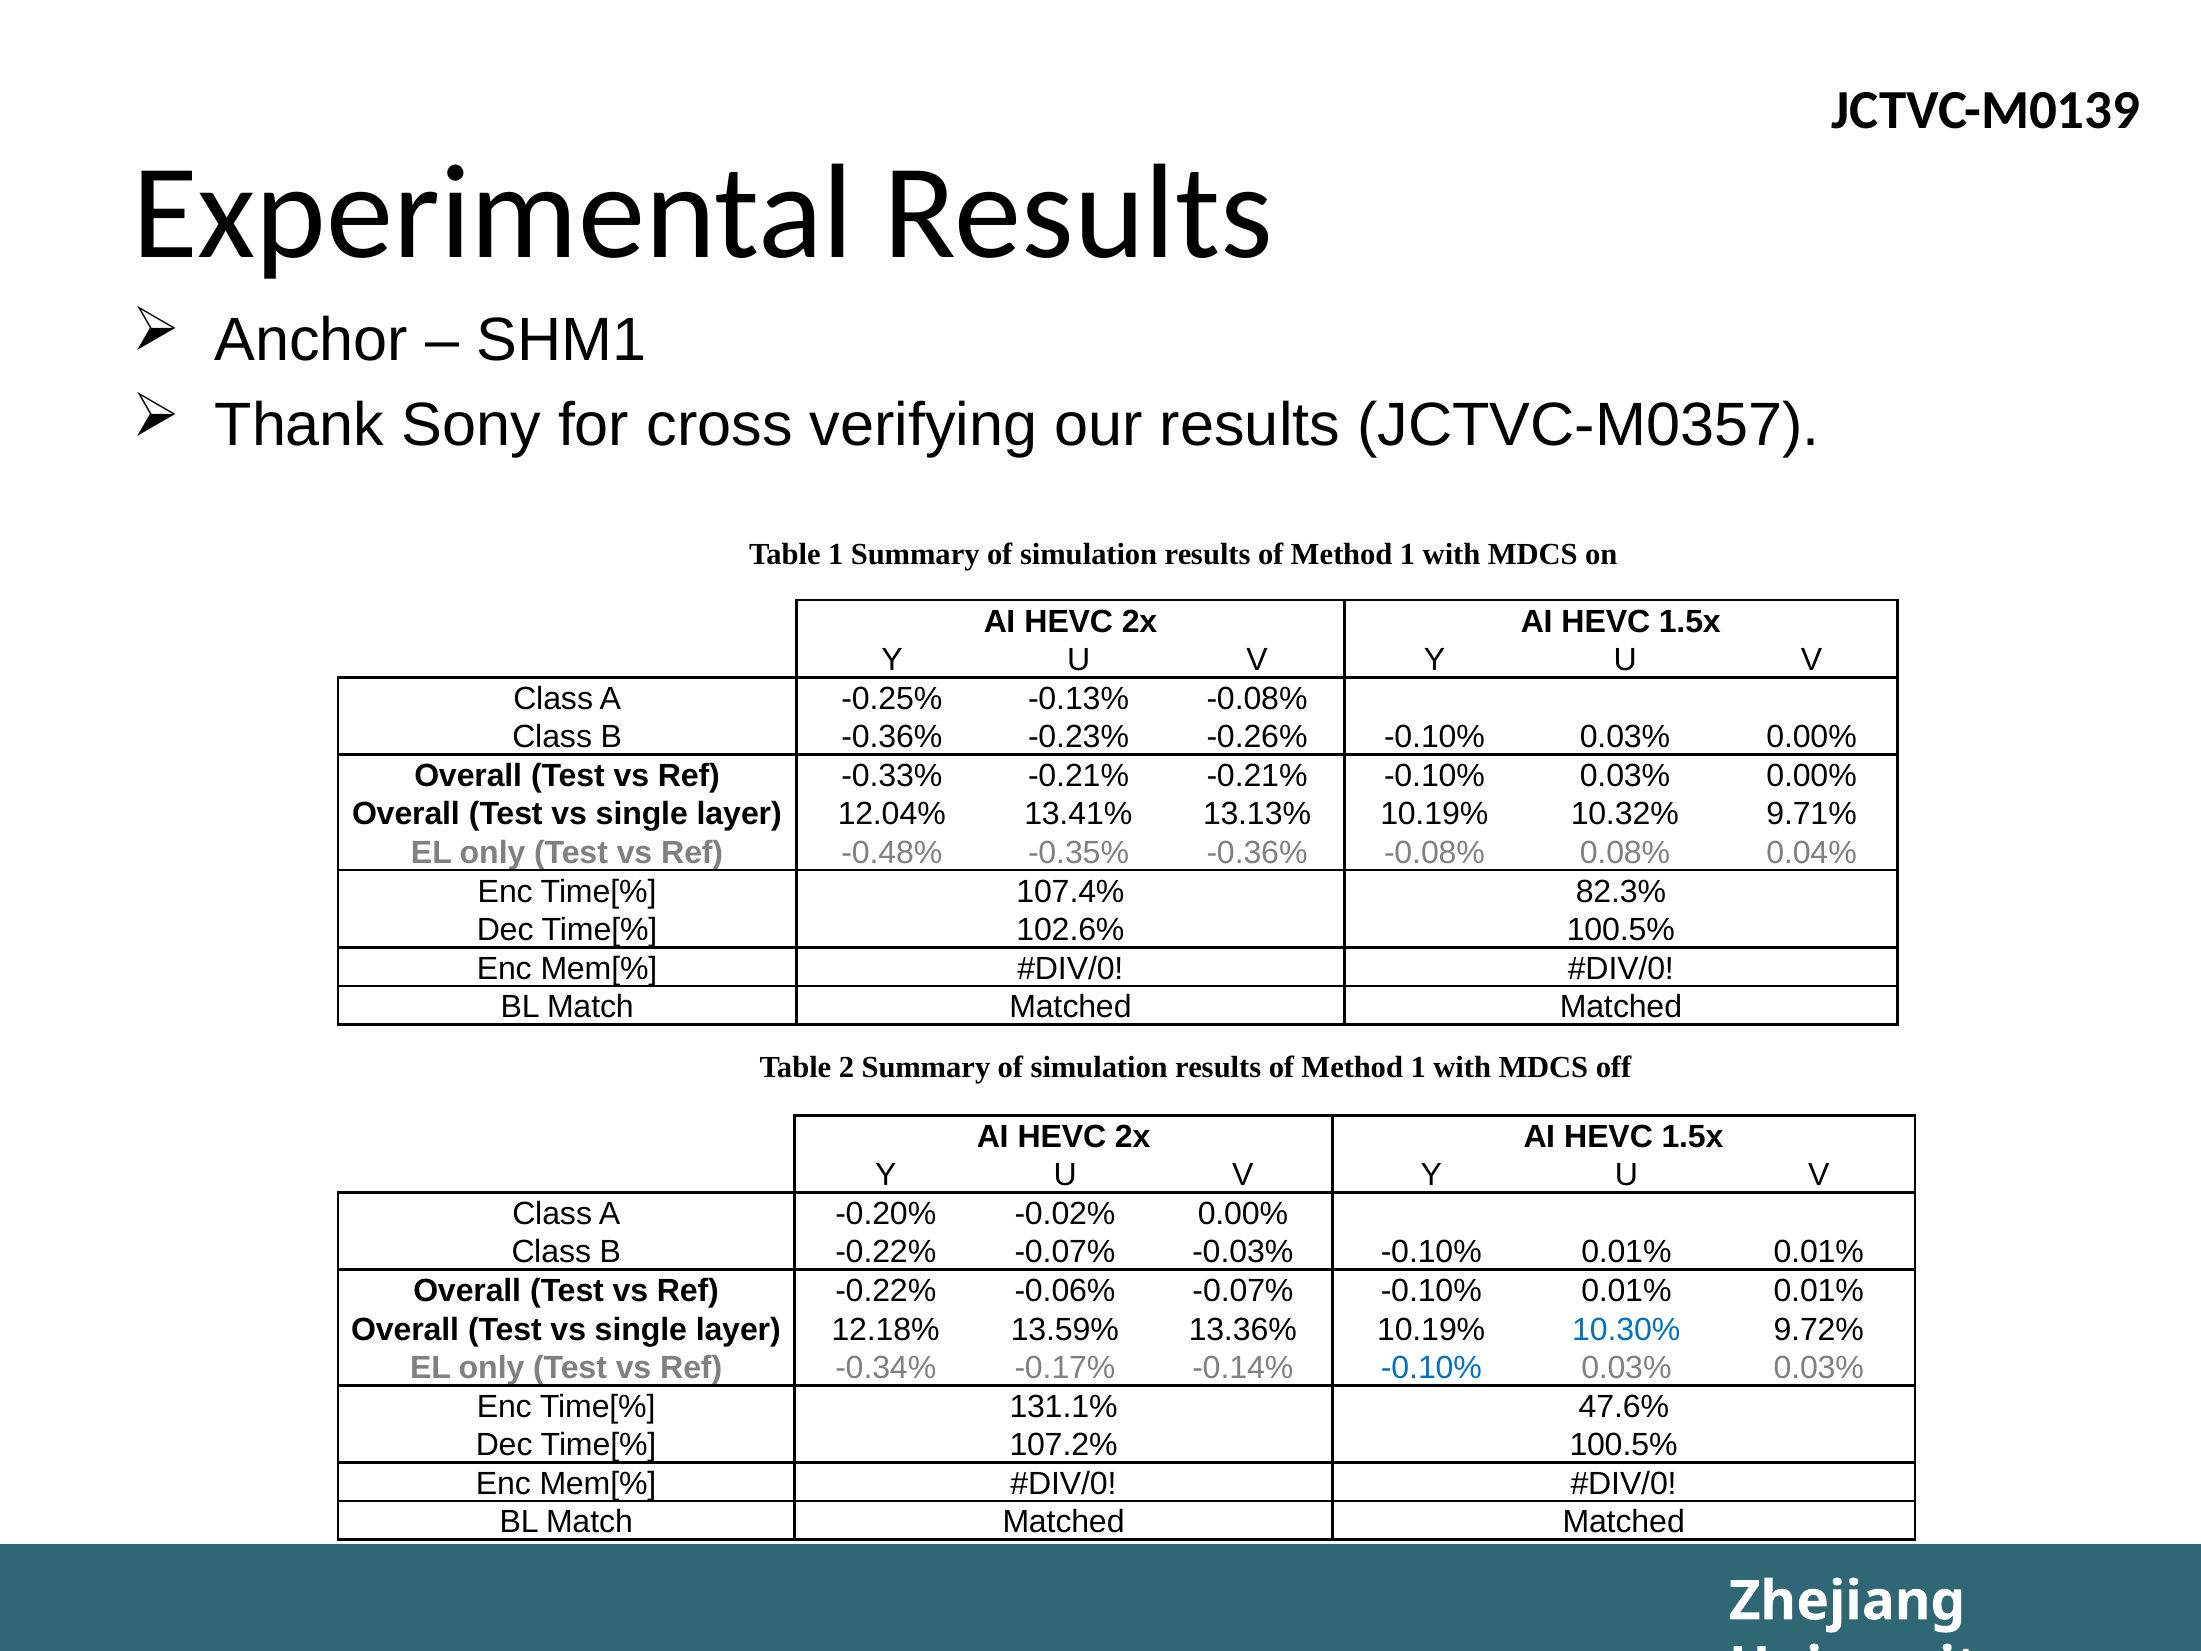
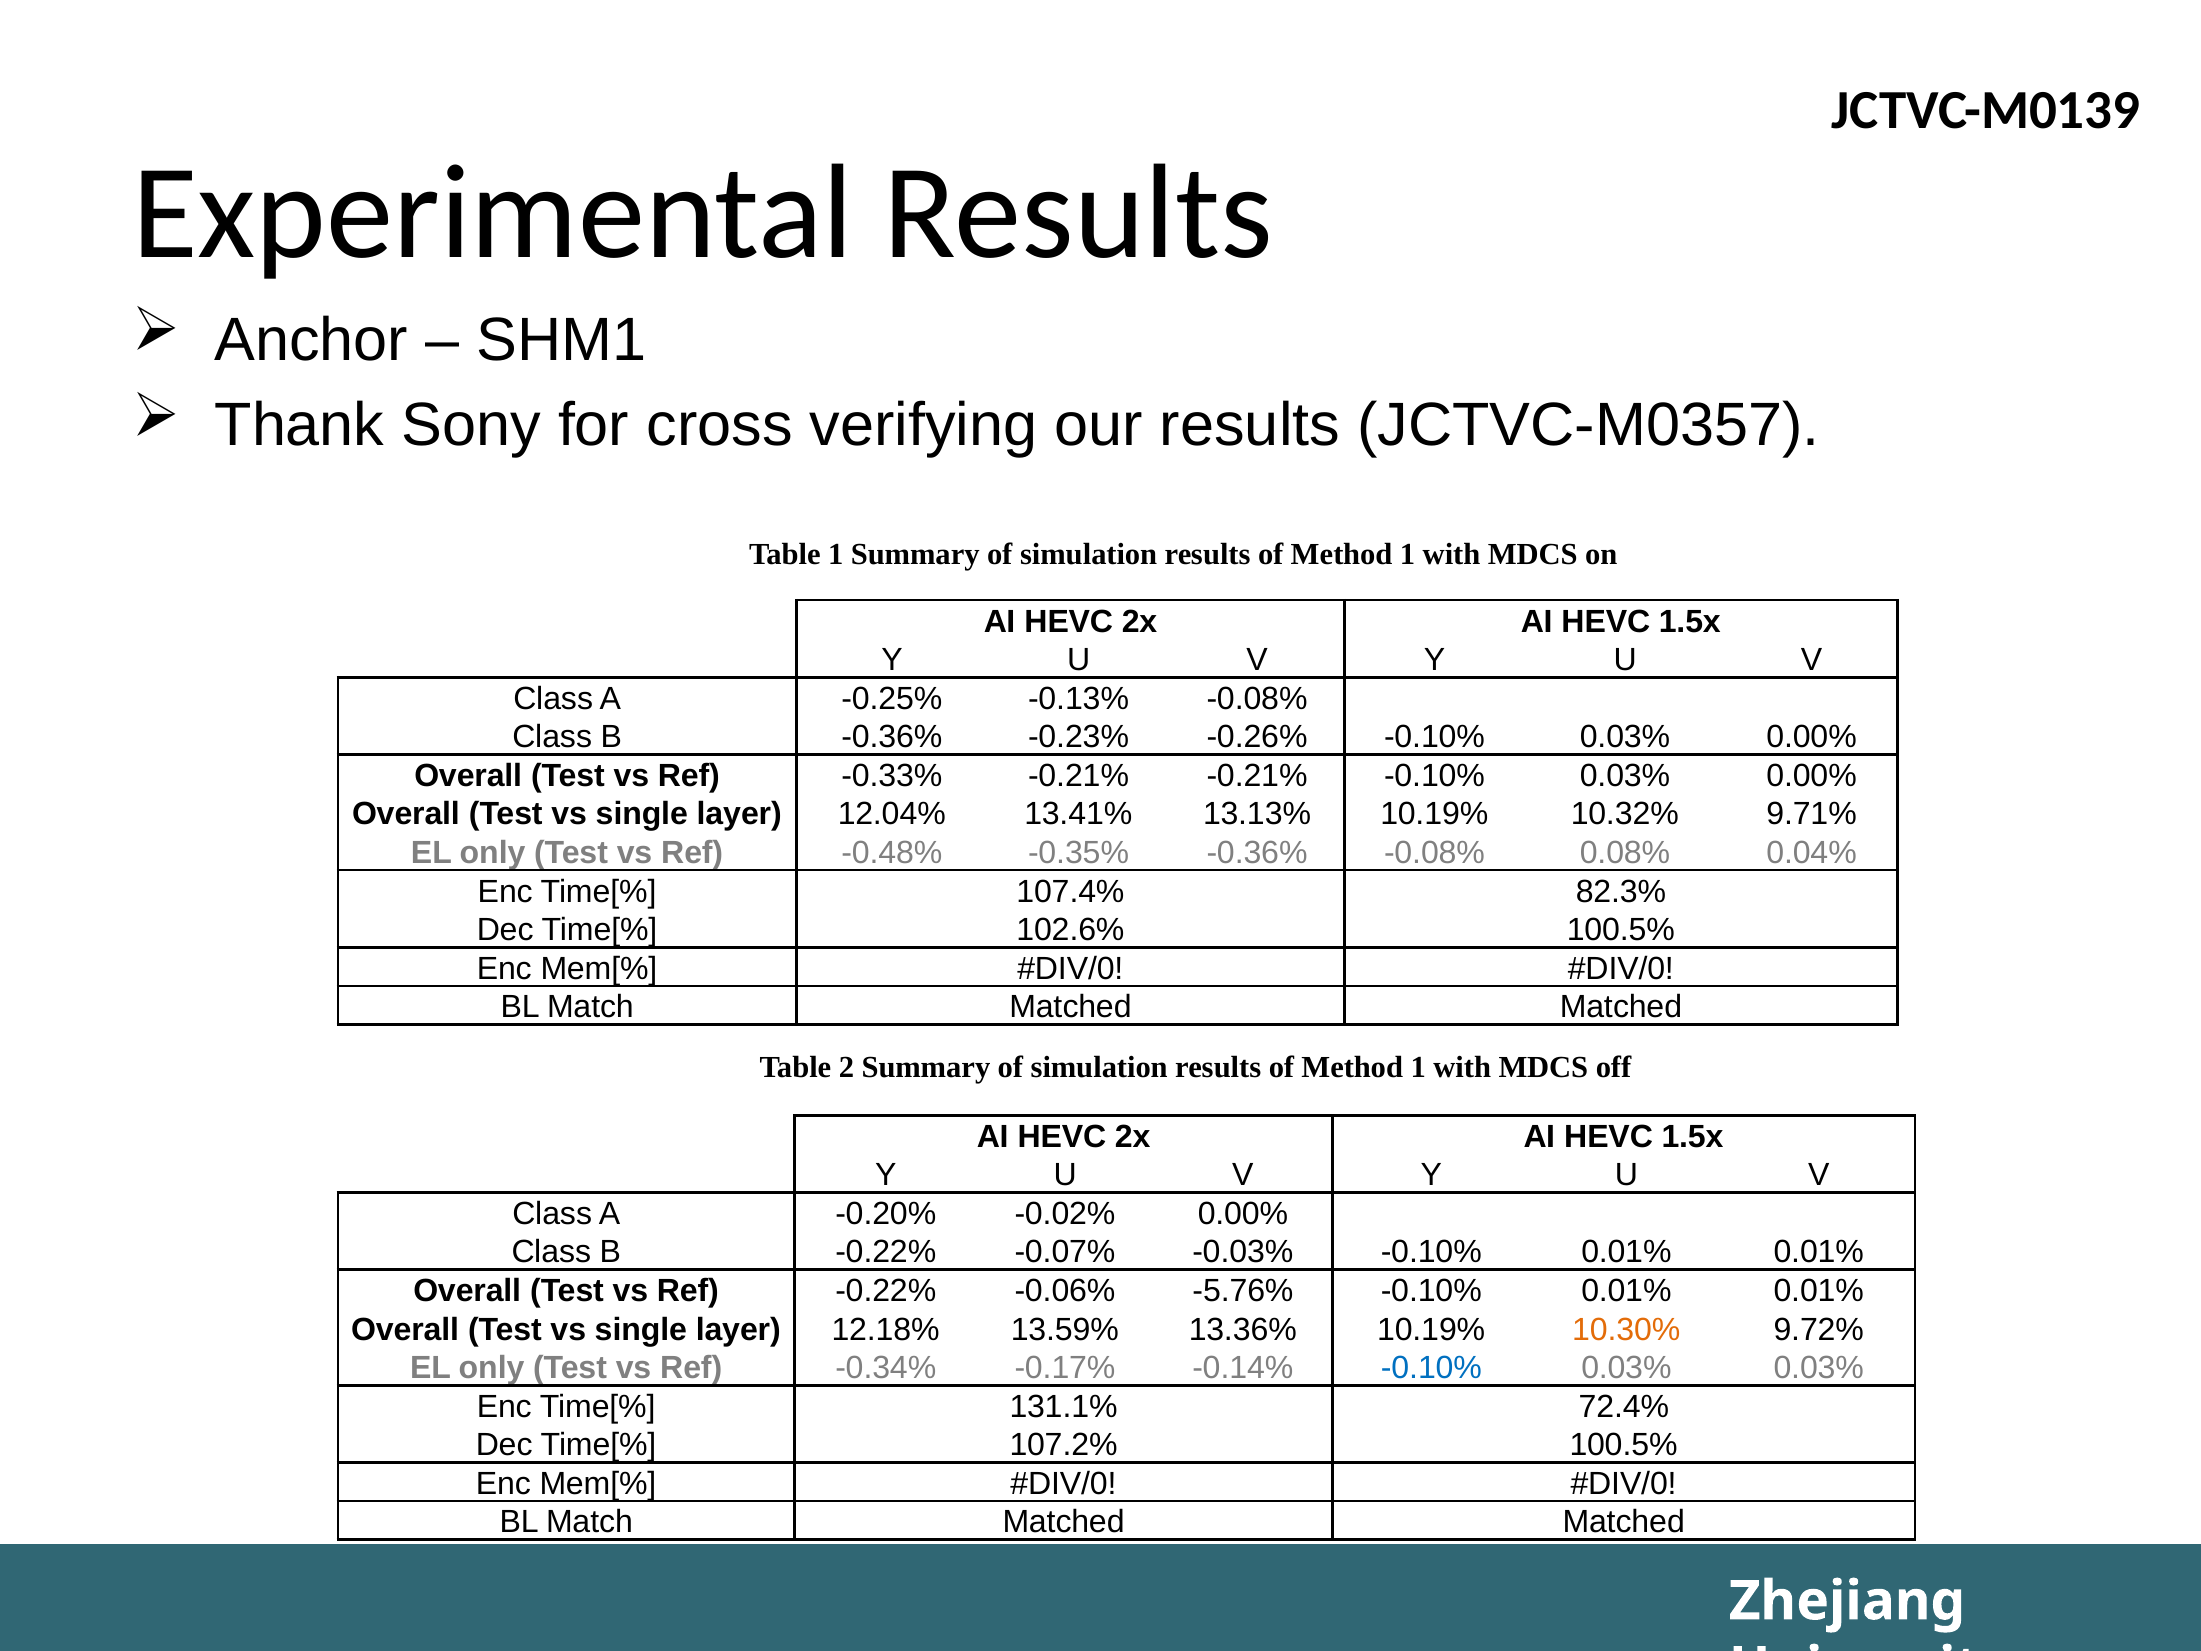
-0.06% -0.07%: -0.07% -> -5.76% (1243, 1291)
10.30% colour: blue -> orange (1626, 1329)
47.6%: 47.6% -> 72.4% (1624, 1406)
